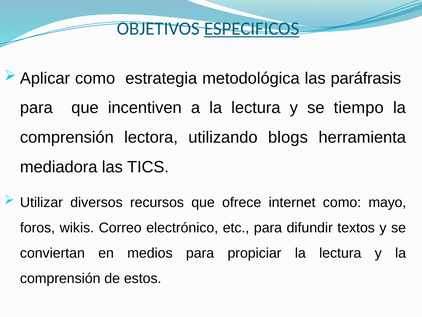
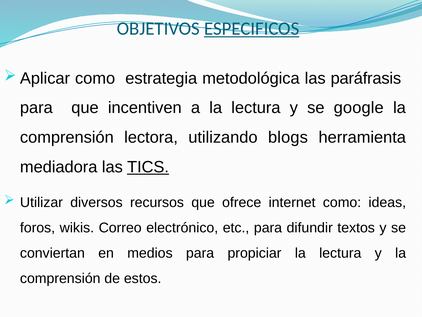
tiempo: tiempo -> google (359, 108)
TICS underline: none -> present (148, 167)
mayo: mayo -> ideas (387, 202)
